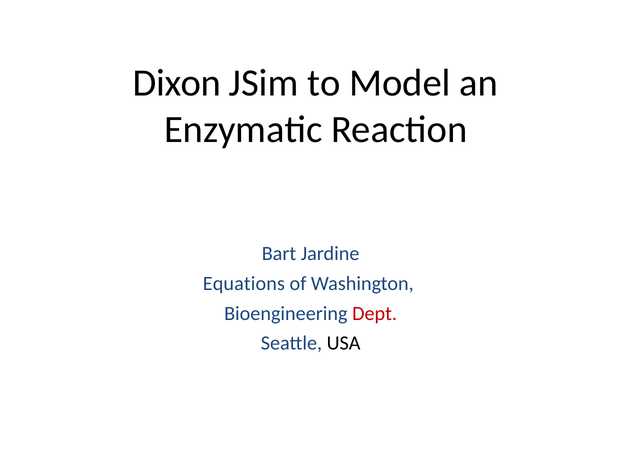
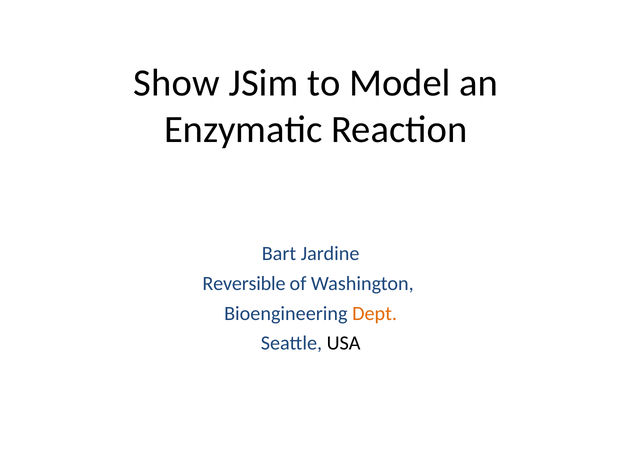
Dixon: Dixon -> Show (177, 83)
Equations: Equations -> Reversible (244, 284)
Dept colour: red -> orange (375, 313)
